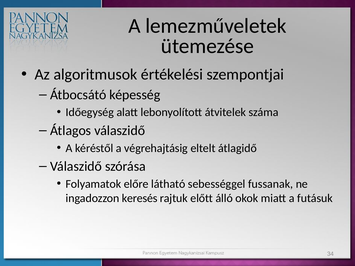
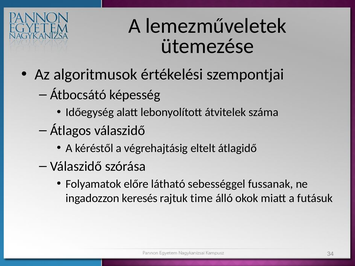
előtt: előtt -> time (202, 198)
